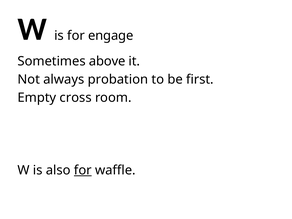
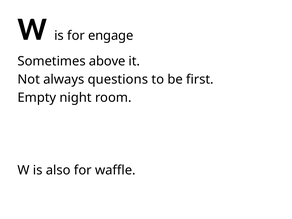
probation: probation -> questions (118, 79)
cross: cross -> night (76, 98)
for underline: present -> none (83, 170)
